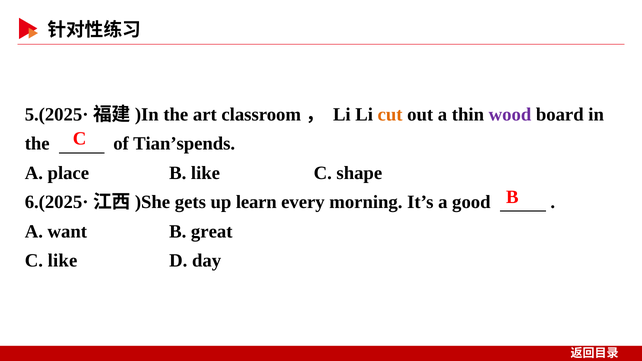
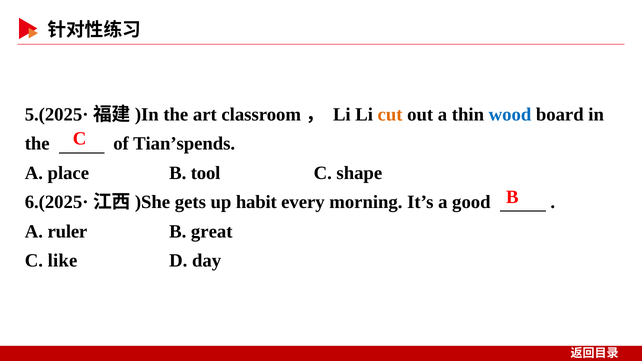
wood colour: purple -> blue (510, 115)
B like: like -> tool (206, 173)
learn: learn -> habit (256, 202)
want: want -> ruler (67, 231)
